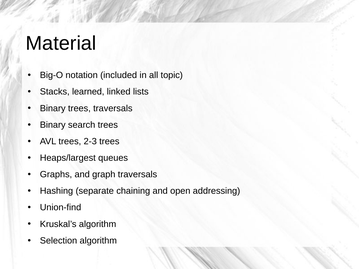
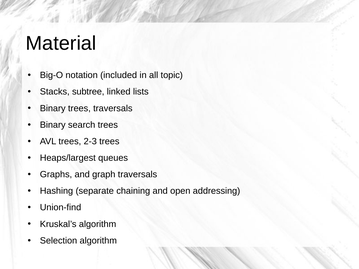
learned: learned -> subtree (88, 92)
